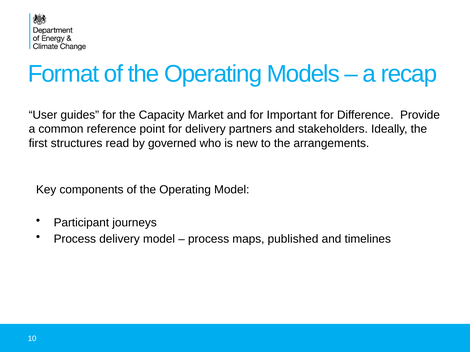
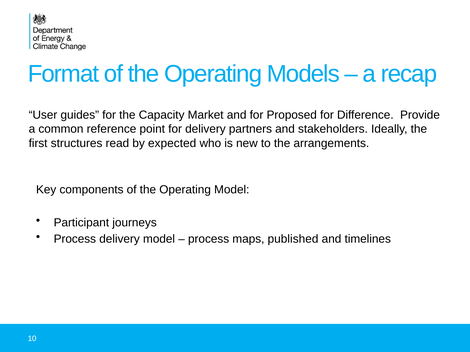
Important: Important -> Proposed (292, 115)
governed: governed -> expected (172, 143)
